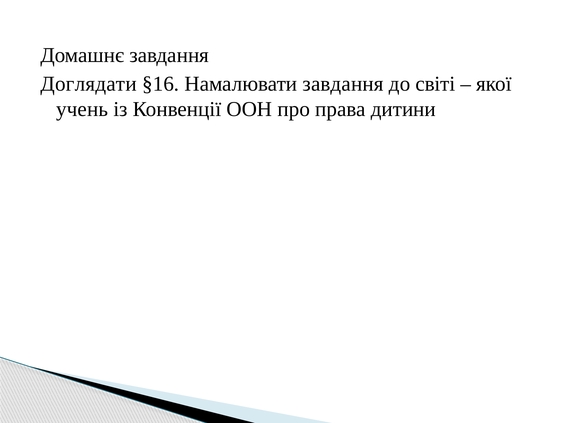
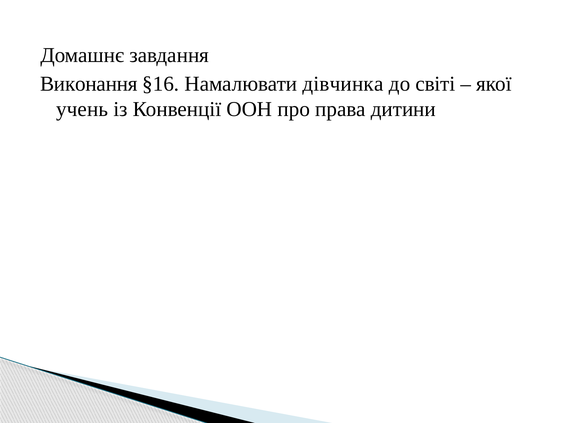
Доглядати: Доглядати -> Виконання (89, 84)
Намалювати завдання: завдання -> дівчинка (343, 84)
